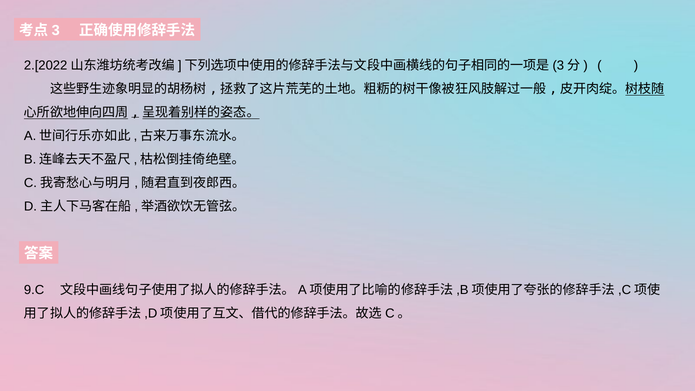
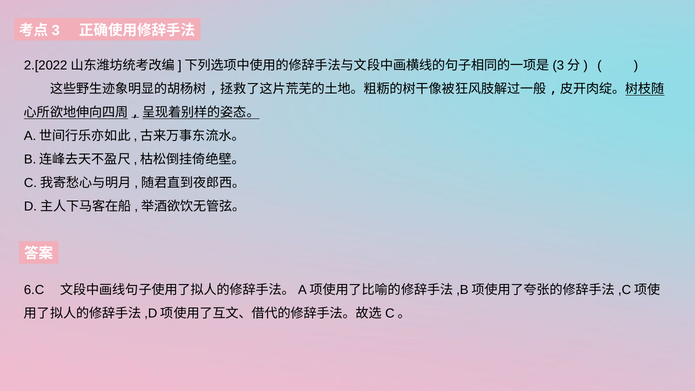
9.C: 9.C -> 6.C (34, 290)
